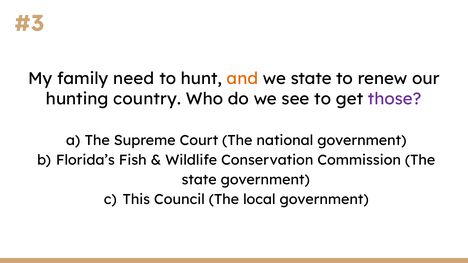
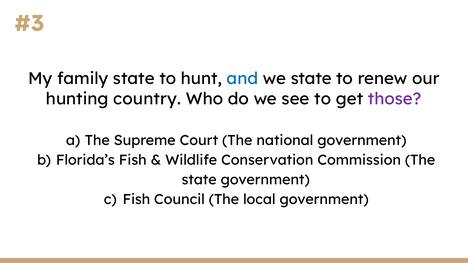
family need: need -> state (134, 79)
and colour: orange -> blue (242, 79)
This: This -> Fish (136, 200)
